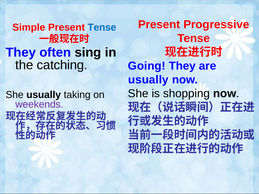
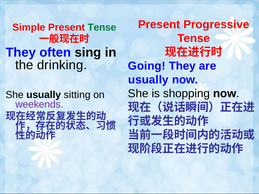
Tense colour: blue -> green (102, 27)
catching: catching -> drinking (62, 65)
taking: taking -> sitting (77, 95)
